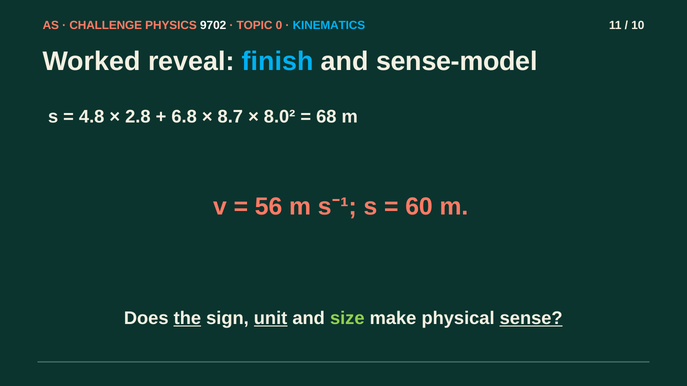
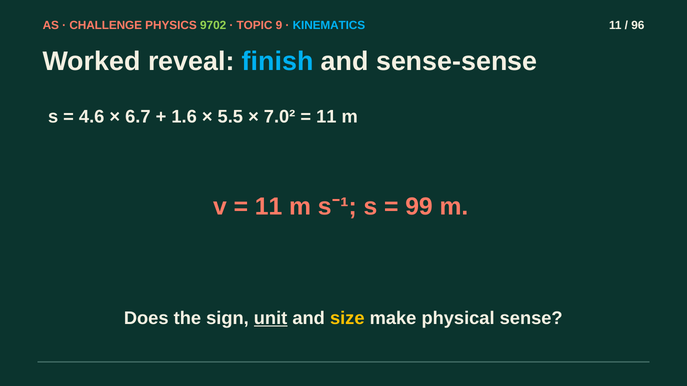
9702 colour: white -> light green (213, 25)
0: 0 -> 9 (279, 25)
10: 10 -> 96 (638, 25)
sense-model: sense-model -> sense-sense (457, 61)
4.8: 4.8 -> 4.6 (92, 117)
2.8: 2.8 -> 6.7 (138, 117)
6.8: 6.8 -> 1.6 (184, 117)
8.7: 8.7 -> 5.5 (230, 117)
8.0²: 8.0² -> 7.0² (280, 117)
68: 68 -> 11 (326, 117)
56: 56 -> 11 (269, 207)
60: 60 -> 99 (419, 207)
the underline: present -> none (187, 319)
size colour: light green -> yellow (347, 319)
sense underline: present -> none (531, 319)
